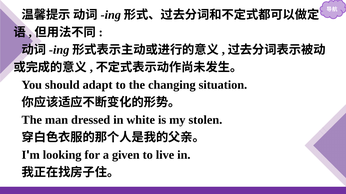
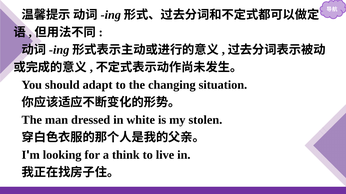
given: given -> think (126, 155)
